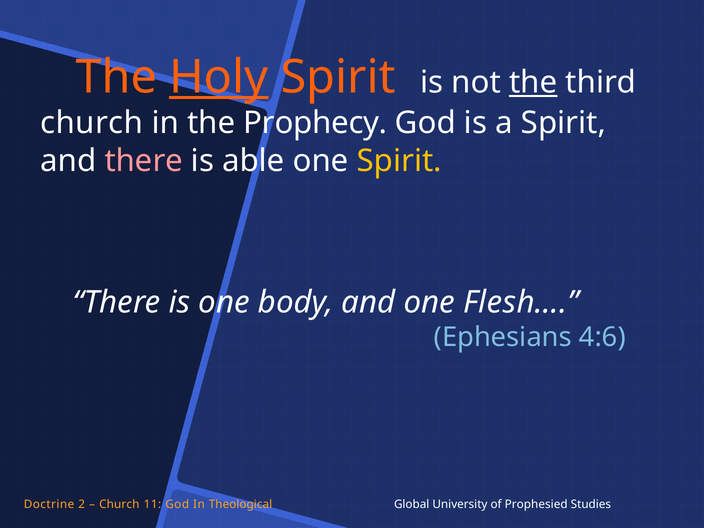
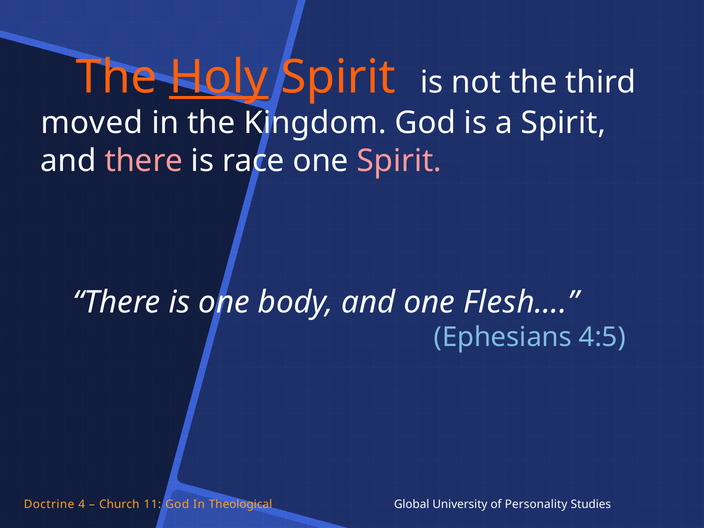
the underline: present -> none (533, 82)
church: church -> moved (92, 123)
Prophecy: Prophecy -> Kingdom (315, 123)
able: able -> race (253, 161)
Spirit colour: yellow -> pink (399, 161)
4:6: 4:6 -> 4:5 (602, 337)
2: 2 -> 4 (82, 504)
Prophesied: Prophesied -> Personality (536, 504)
